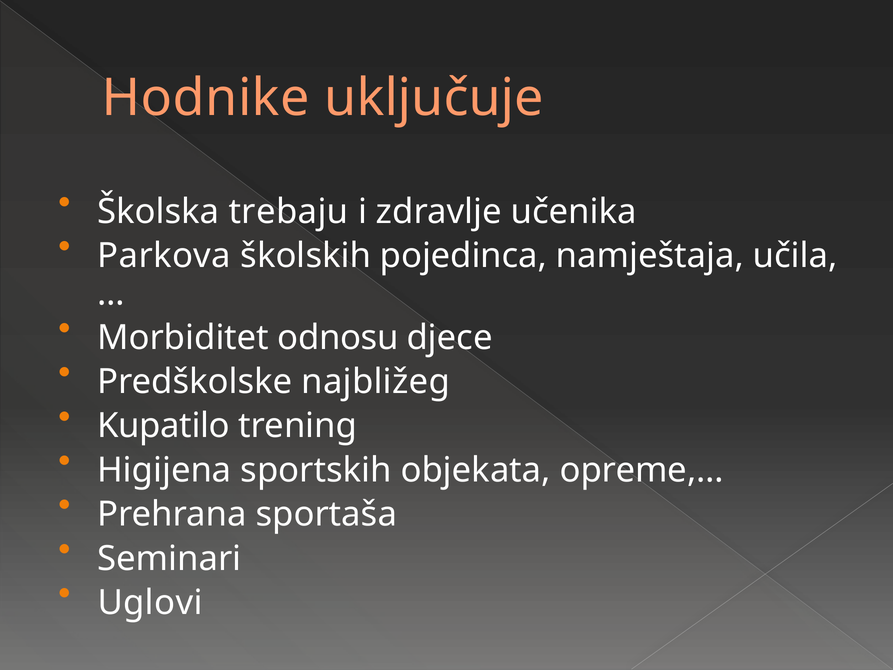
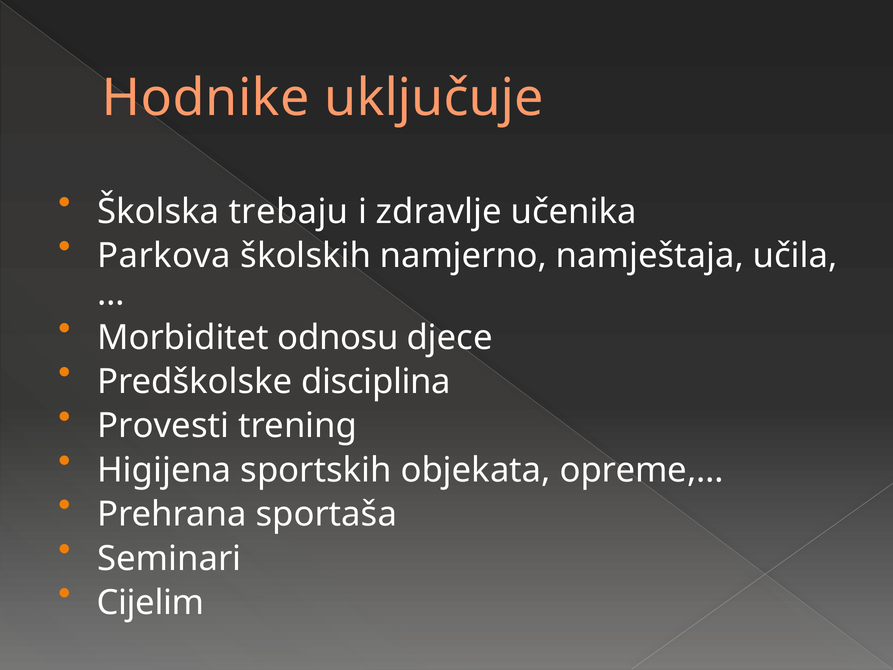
pojedinca: pojedinca -> namjerno (463, 256)
najbližeg: najbližeg -> disciplina (376, 382)
Kupatilo: Kupatilo -> Provesti (163, 426)
Uglovi: Uglovi -> Cijelim (150, 603)
